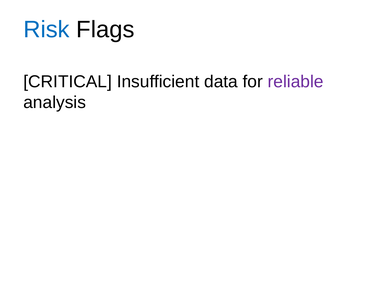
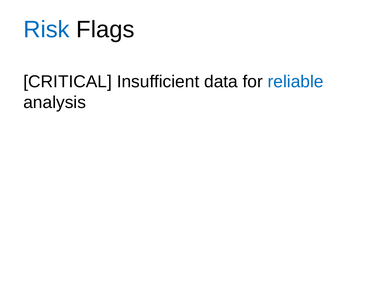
reliable colour: purple -> blue (296, 82)
